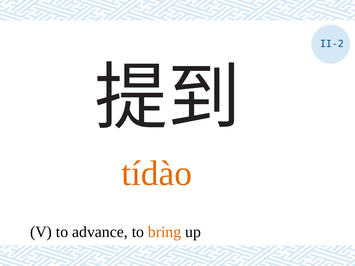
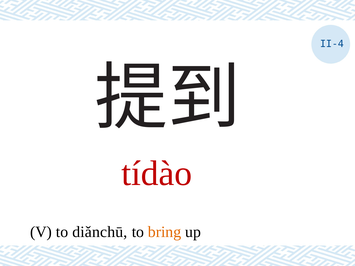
II-2: II-2 -> II-4 (332, 44)
tídào colour: orange -> red (157, 173)
advance: advance -> diǎnchū (100, 232)
